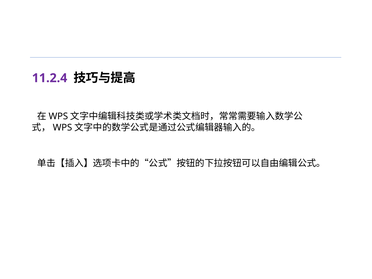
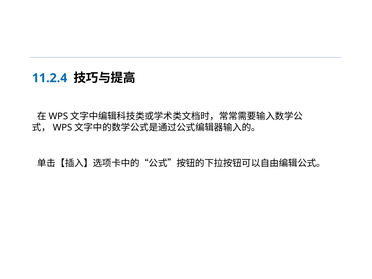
11.2.4 colour: purple -> blue (50, 78)
